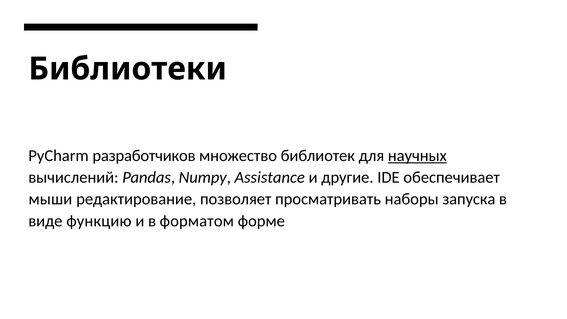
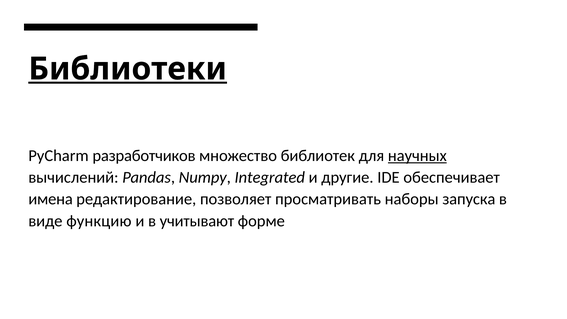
Библиотеки underline: none -> present (128, 69)
Assistance: Assistance -> Integrated (270, 177)
мыши: мыши -> имена (51, 199)
форматом: форматом -> учитывают (197, 221)
